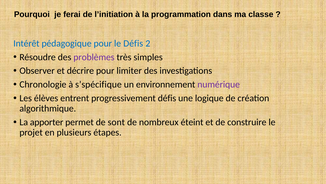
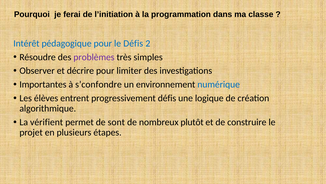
Chronologie: Chronologie -> Importantes (43, 84)
s’spécifique: s’spécifique -> s’confondre (98, 84)
numérique colour: purple -> blue (219, 84)
apporter: apporter -> vérifient (47, 122)
éteint: éteint -> plutôt (192, 122)
